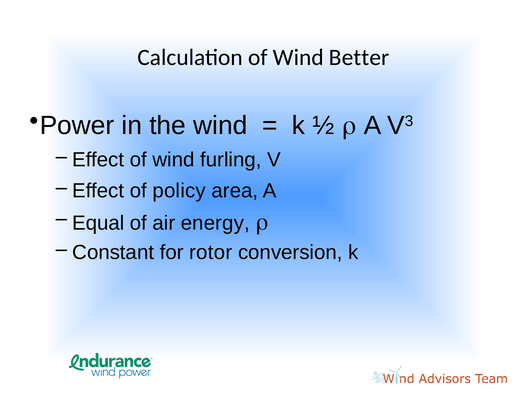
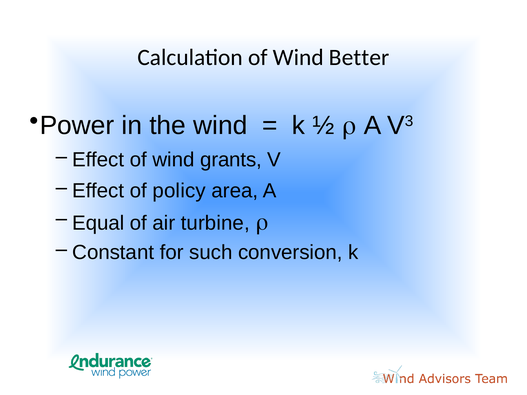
furling: furling -> grants (231, 160)
energy: energy -> turbine (215, 223)
rotor: rotor -> such (211, 252)
